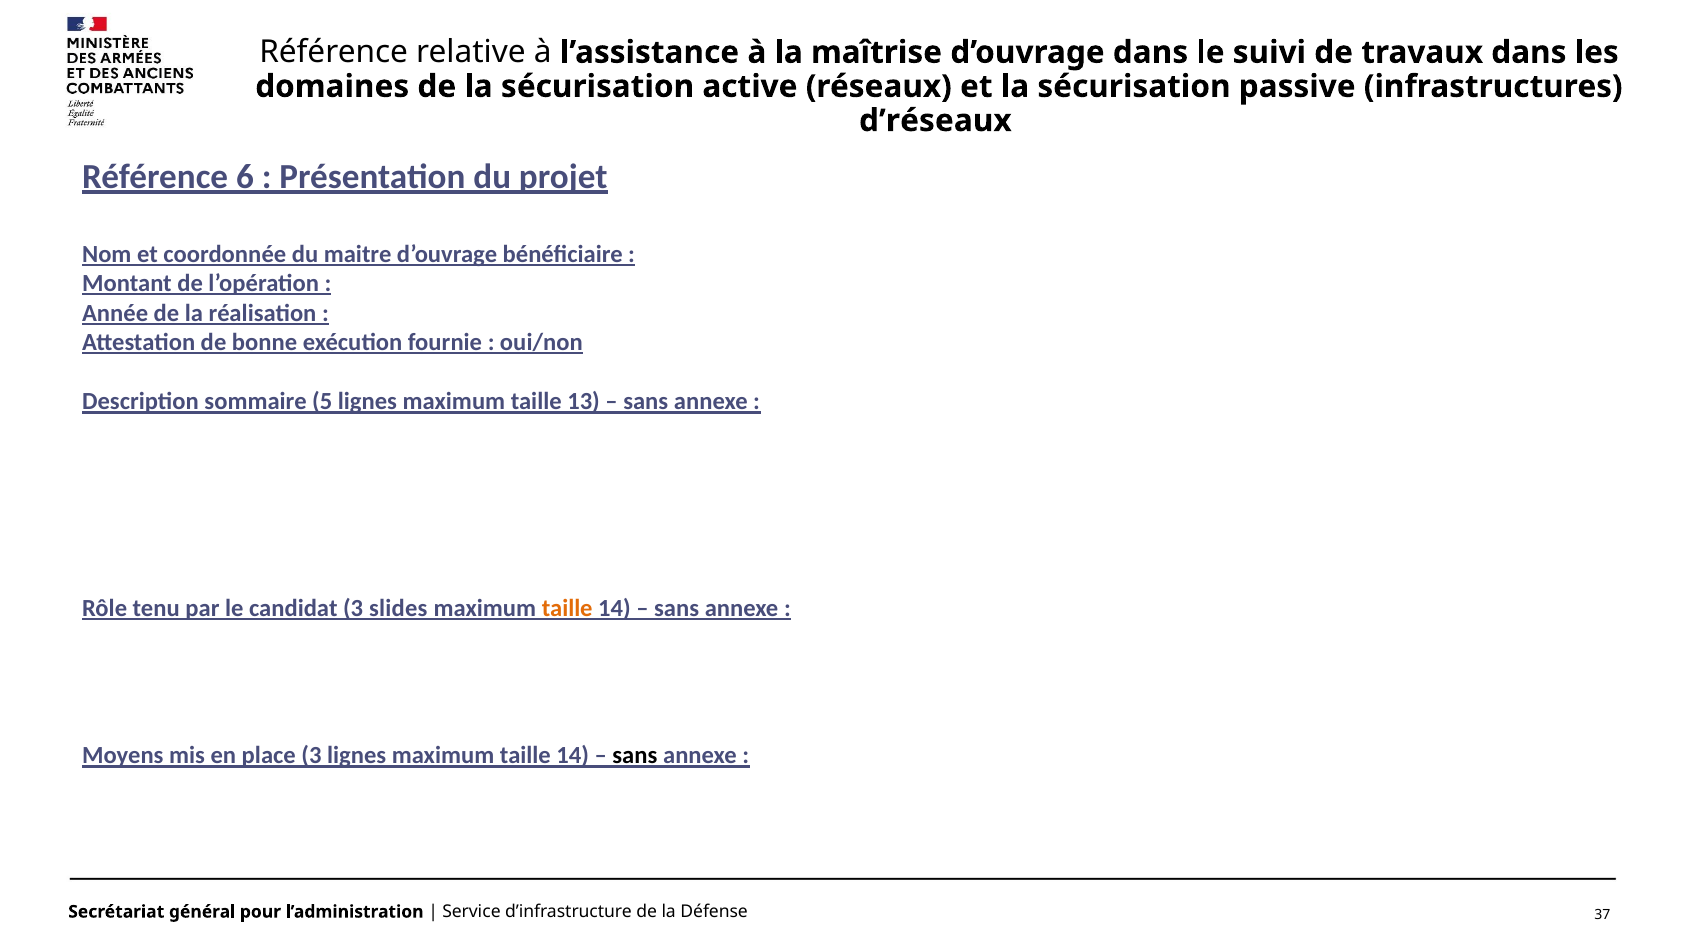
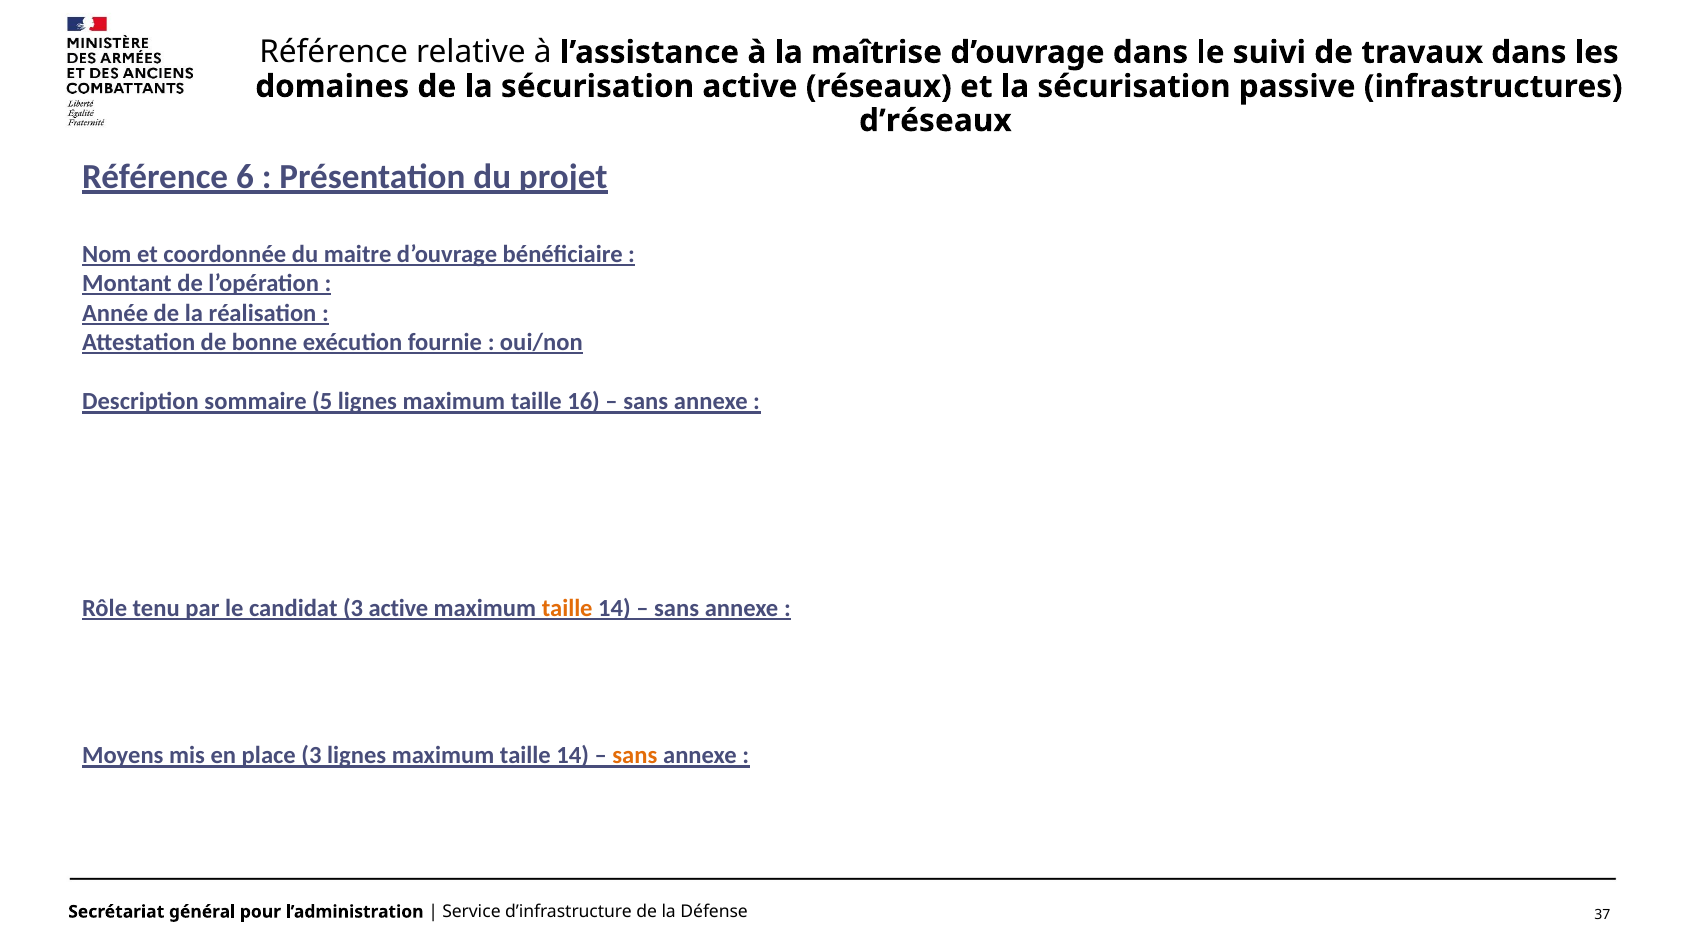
13: 13 -> 16 (584, 401)
3 slides: slides -> active (399, 608)
sans colour: black -> orange (635, 756)
